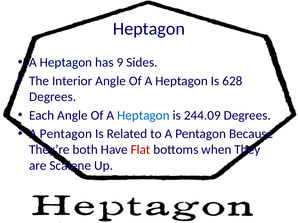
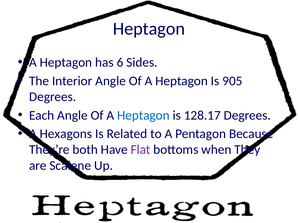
9: 9 -> 6 (120, 63)
628: 628 -> 905 (232, 81)
244.09: 244.09 -> 128.17 (202, 116)
Pentagon: Pentagon -> Hexagons (66, 134)
Flat colour: red -> purple (141, 150)
